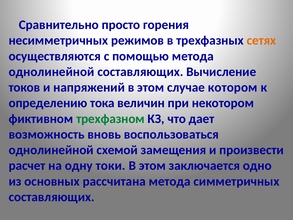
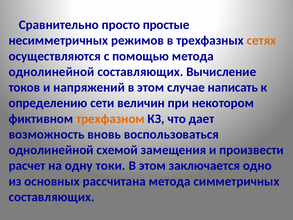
горения: горения -> простые (166, 25)
котором: котором -> написать (233, 87)
тока: тока -> сети (102, 103)
трехфазном colour: green -> orange (110, 119)
